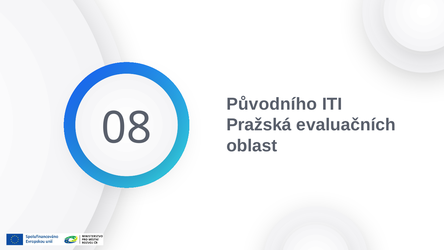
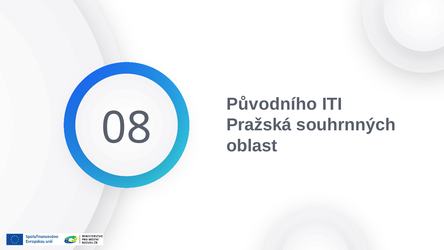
evaluačních: evaluačních -> souhrnných (346, 125)
